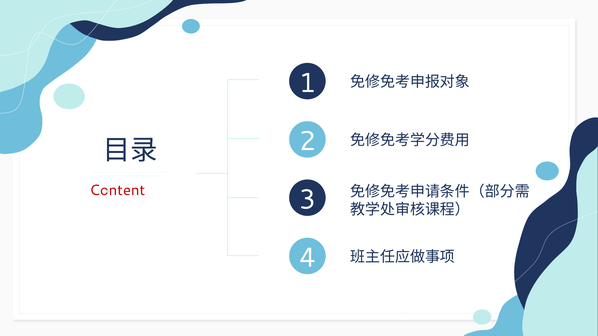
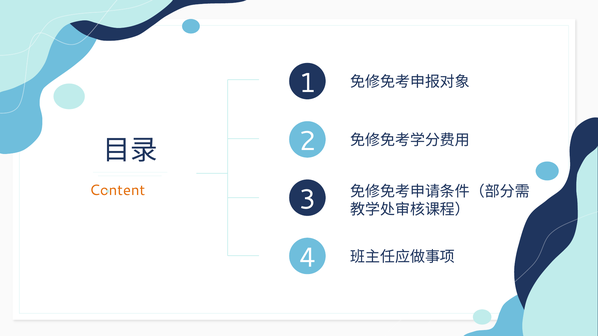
Content colour: red -> orange (117, 190)
